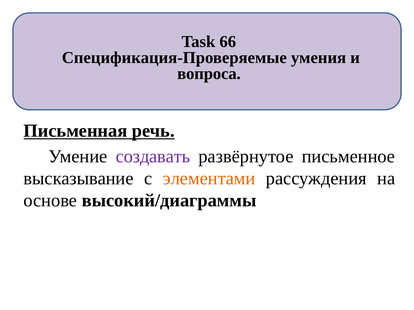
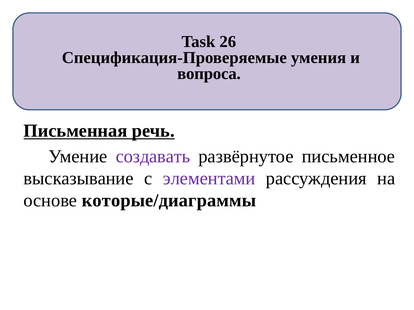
66: 66 -> 26 (228, 42)
элементами colour: orange -> purple (209, 179)
высокий/диаграммы: высокий/диаграммы -> которые/диаграммы (169, 201)
